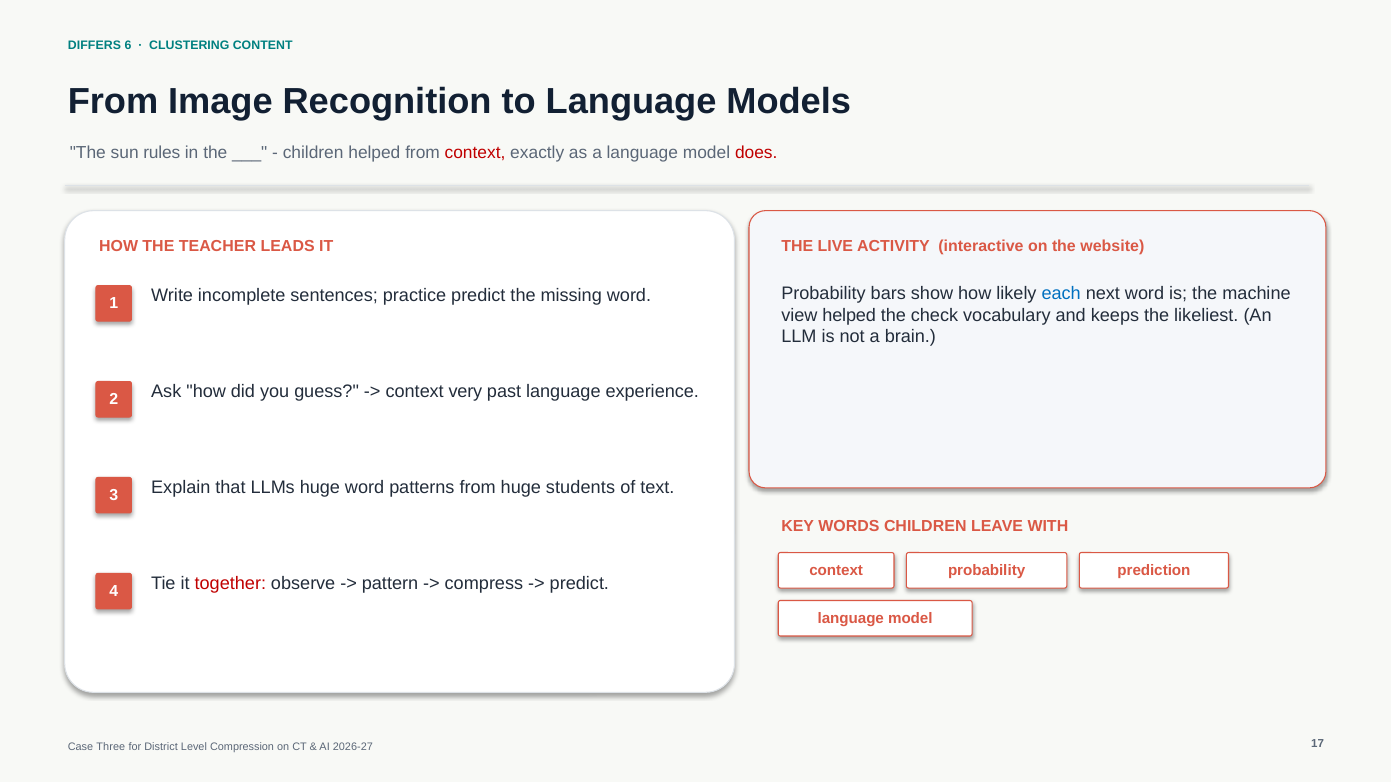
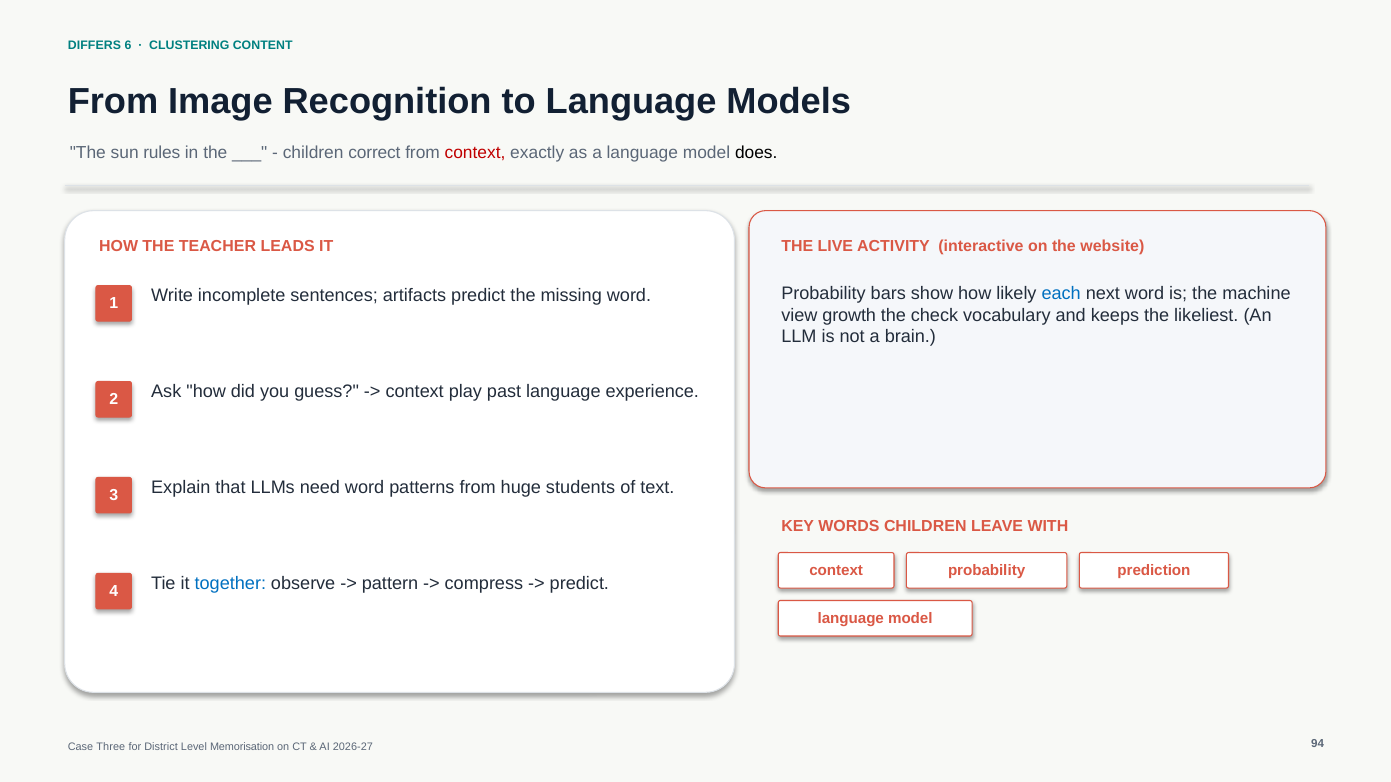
children helped: helped -> correct (374, 152)
does colour: red -> black (756, 152)
practice: practice -> artifacts (415, 296)
view helped: helped -> growth (849, 315)
very: very -> play (465, 392)
LLMs huge: huge -> need (320, 488)
together colour: red -> blue (230, 584)
Compression: Compression -> Memorisation (242, 747)
17: 17 -> 94 (1318, 744)
